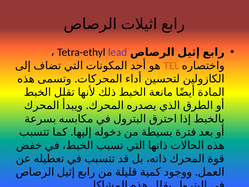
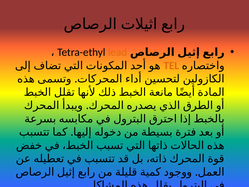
lead colour: purple -> orange (118, 52)
